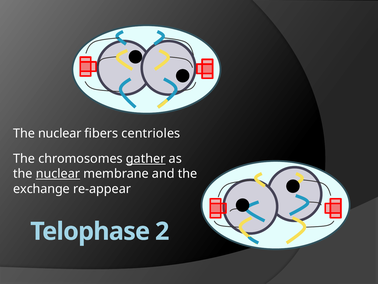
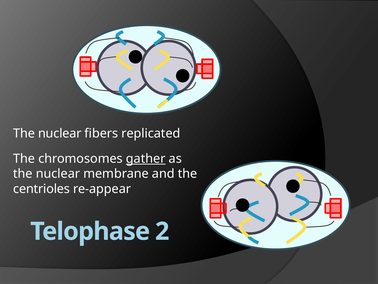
centrioles: centrioles -> replicated (151, 133)
nuclear underline: present -> none (58, 173)
exchange: exchange -> centrioles (42, 189)
